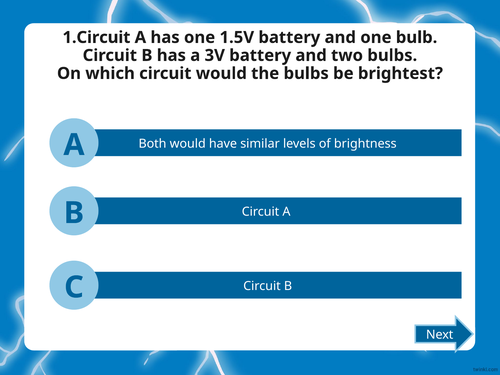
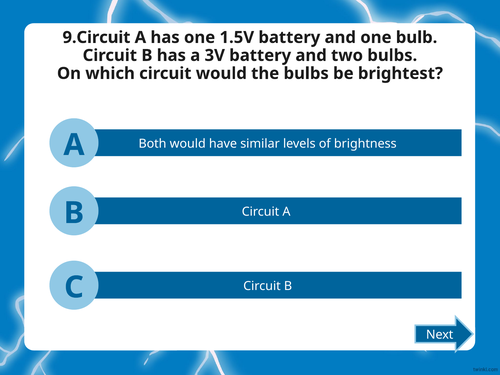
1.Circuit: 1.Circuit -> 9.Circuit (96, 37)
